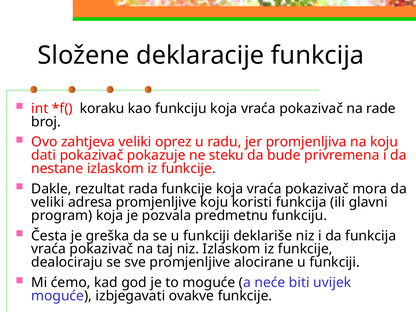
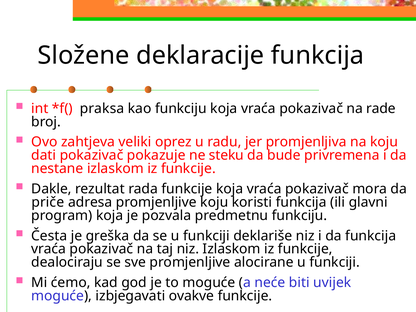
koraku: koraku -> praksa (102, 108)
veliki: veliki -> priče (48, 202)
